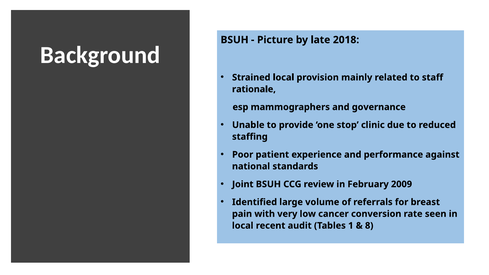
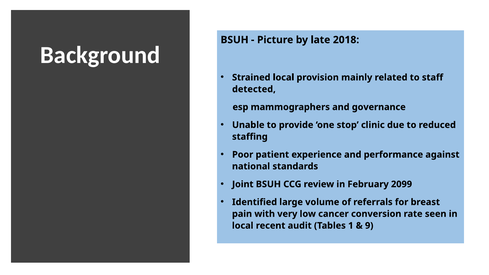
rationale: rationale -> detected (254, 89)
2009: 2009 -> 2099 (402, 184)
8: 8 -> 9 (369, 226)
